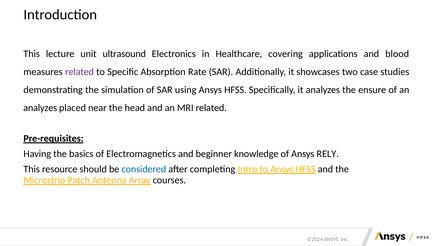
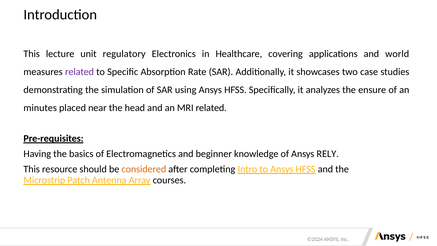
ultrasound: ultrasound -> regulatory (124, 54)
blood: blood -> world (397, 54)
analyzes: analyzes -> minutes (40, 108)
considered colour: blue -> orange (144, 169)
